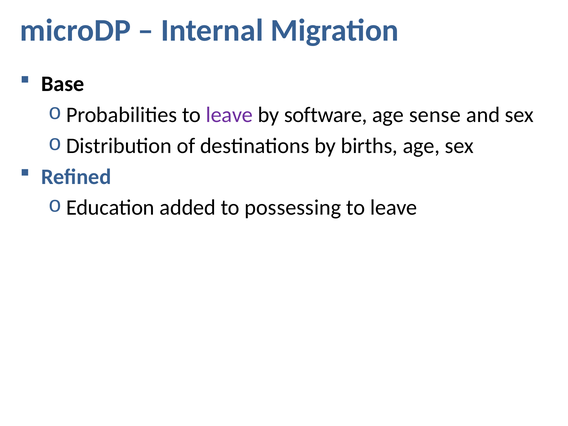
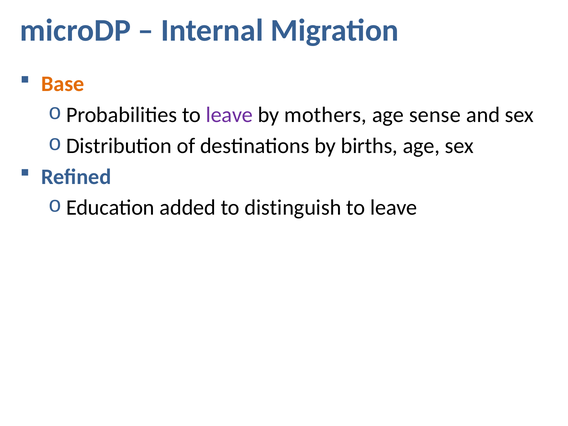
Base colour: black -> orange (63, 84)
software: software -> mothers (326, 115)
possessing: possessing -> distinguish (293, 208)
